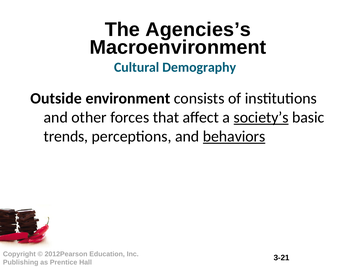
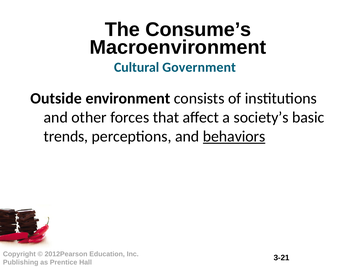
Agencies’s: Agencies’s -> Consume’s (198, 30)
Demography: Demography -> Government (199, 67)
society’s underline: present -> none (261, 117)
